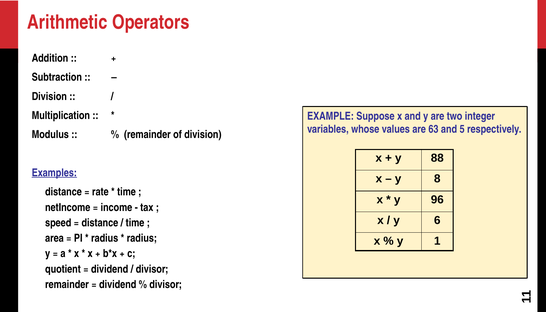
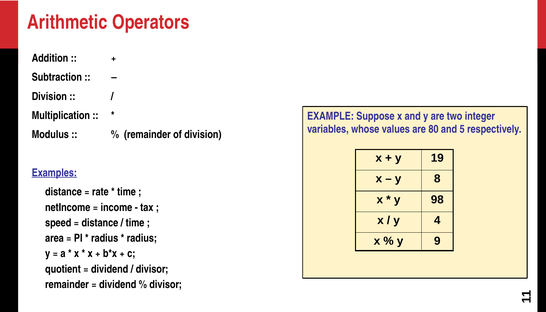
63: 63 -> 80 (433, 129)
88: 88 -> 19 (437, 158)
96: 96 -> 98 (437, 200)
6: 6 -> 4 (437, 220)
y 1: 1 -> 9 (437, 241)
